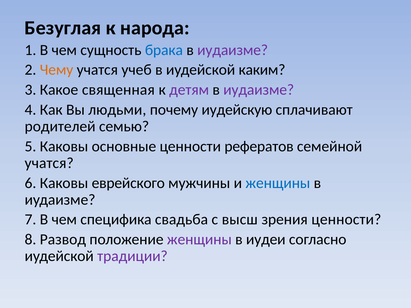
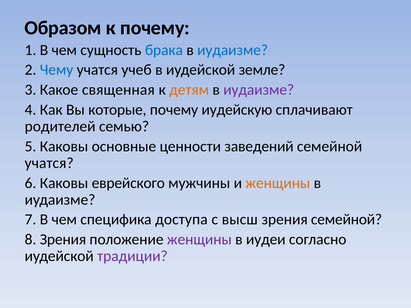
Безуглая: Безуглая -> Образом (63, 28)
к народа: народа -> почему (155, 28)
иудаизме colour: purple -> blue (233, 50)
Чему colour: orange -> blue (57, 70)
каким: каким -> земле (262, 70)
детям colour: purple -> orange (189, 90)
людьми: людьми -> которые (117, 110)
рефератов: рефератов -> заведений (259, 146)
женщины colour: blue -> orange (278, 183)
свадьба: свадьба -> доступа (181, 220)
зрения ценности: ценности -> семейной (347, 220)
8 Развод: Развод -> Зрения (63, 240)
